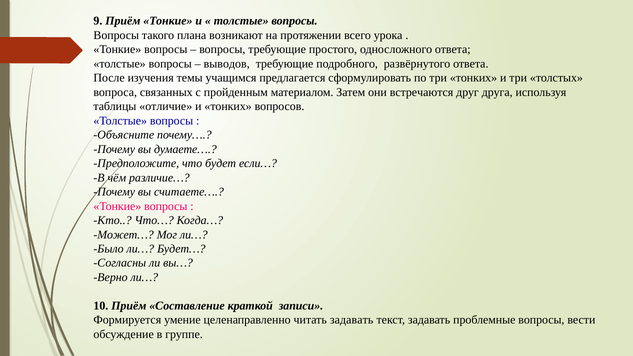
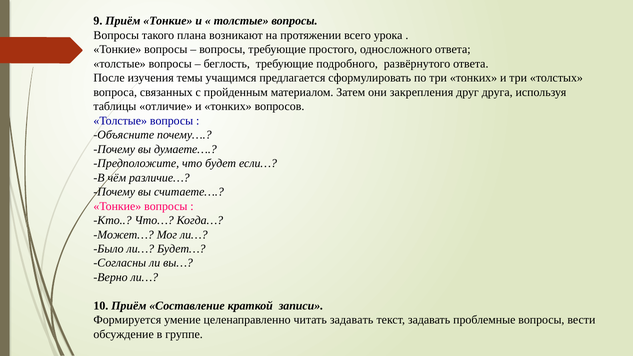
выводов: выводов -> беглость (227, 64)
встречаются: встречаются -> закрепления (421, 92)
